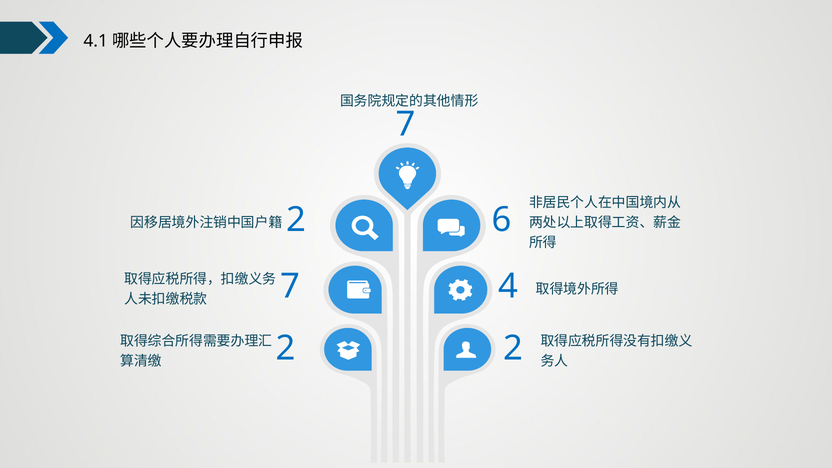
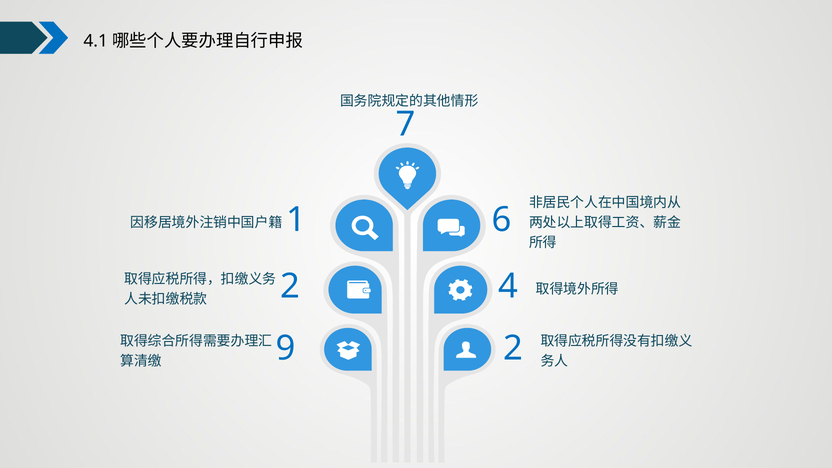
2: 2 -> 1 (296, 220)
7: 7 -> 2 (290, 286)
2: 2 -> 9 (286, 348)
